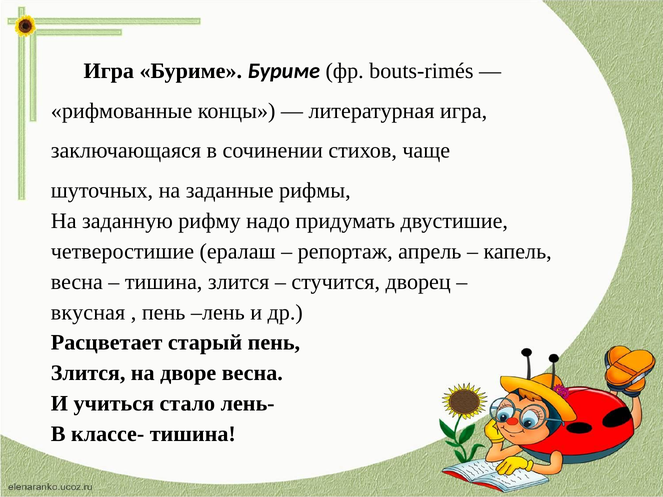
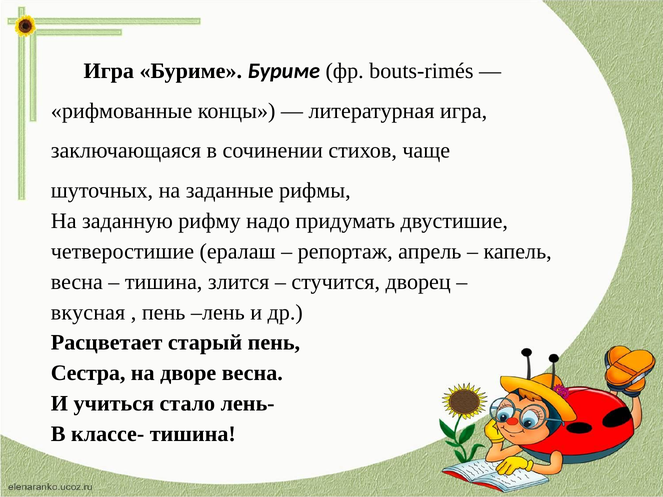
Злится: Злится -> Сестра (88, 373)
